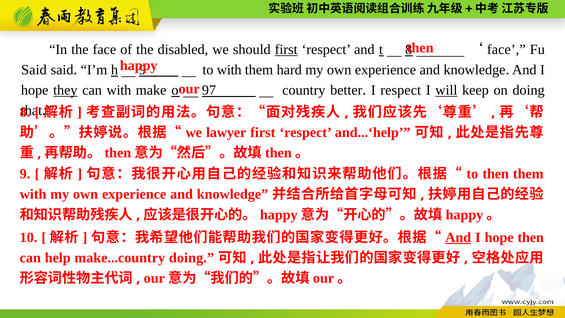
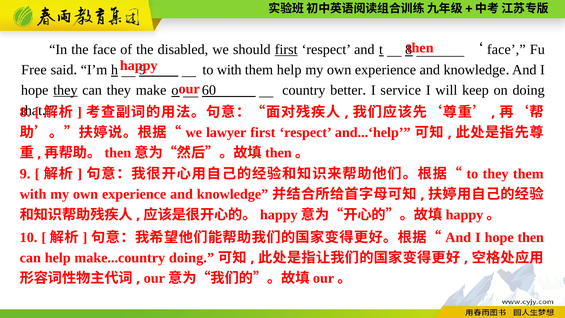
Said: Said -> Free (34, 70)
them hard: hard -> help (289, 70)
can with: with -> they (119, 90)
97: 97 -> 60 (209, 90)
I respect: respect -> service (401, 90)
will underline: present -> none (446, 90)
to then: then -> they (496, 174)
And underline: present -> none (458, 237)
